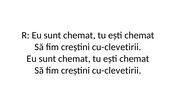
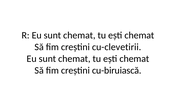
cu-clevetirii: cu-clevetirii -> cu-biruiască (117, 70)
